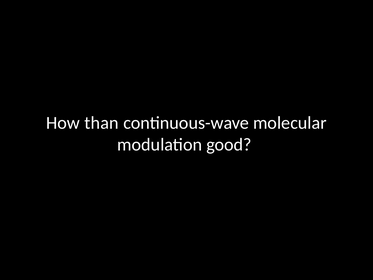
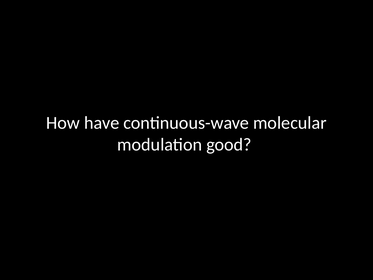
than: than -> have (102, 123)
